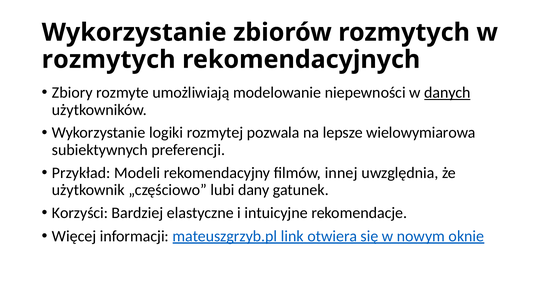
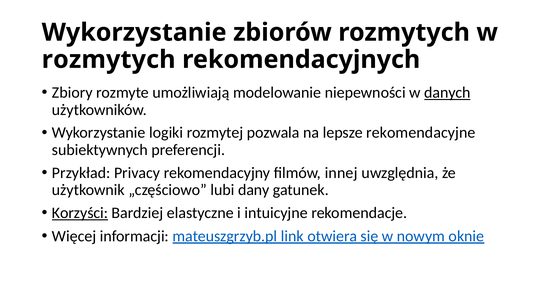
wielowymiarowa: wielowymiarowa -> rekomendacyjne (421, 133)
Modeli: Modeli -> Privacy (137, 173)
Korzyści underline: none -> present (80, 213)
